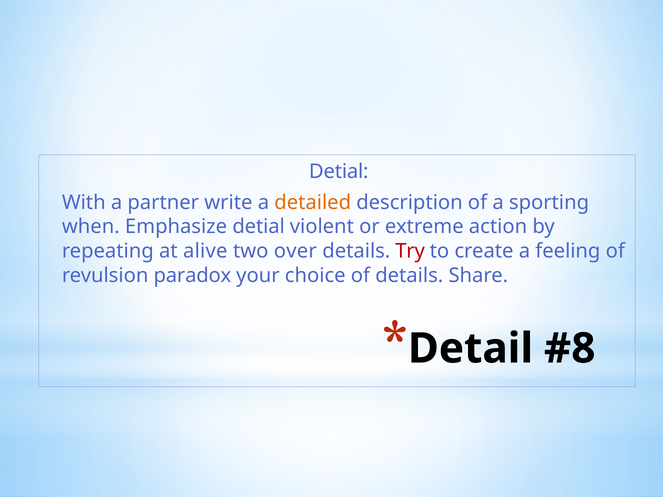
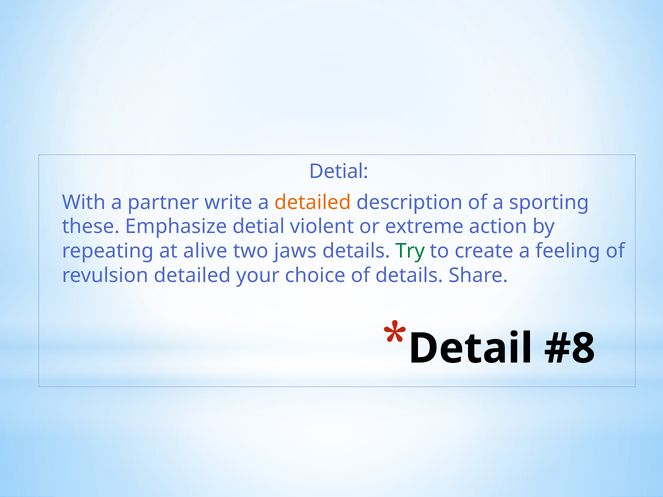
when: when -> these (91, 227)
over: over -> jaws (295, 251)
Try colour: red -> green (410, 251)
revulsion paradox: paradox -> detailed (192, 275)
